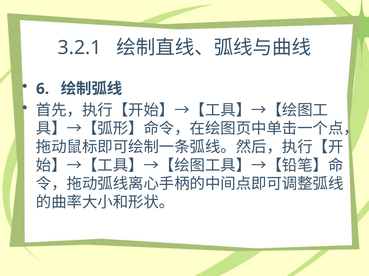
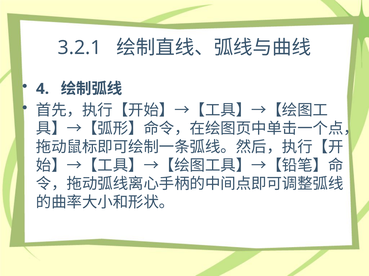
6: 6 -> 4 (43, 89)
